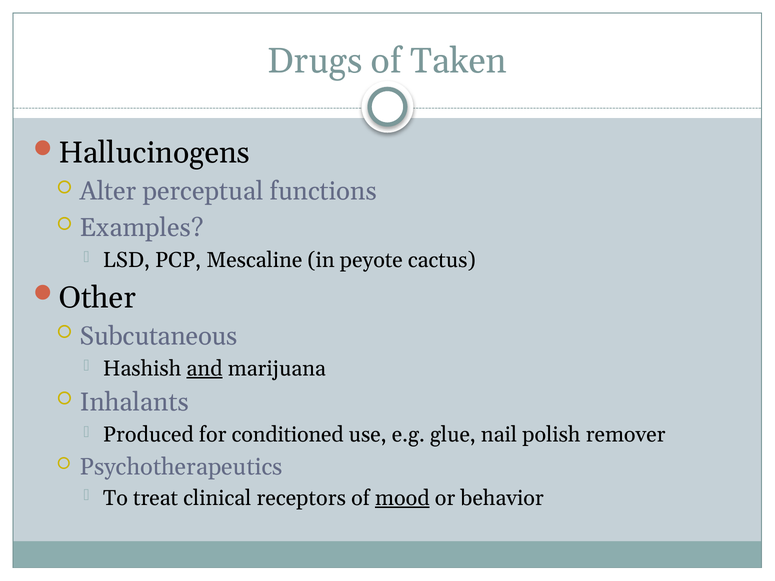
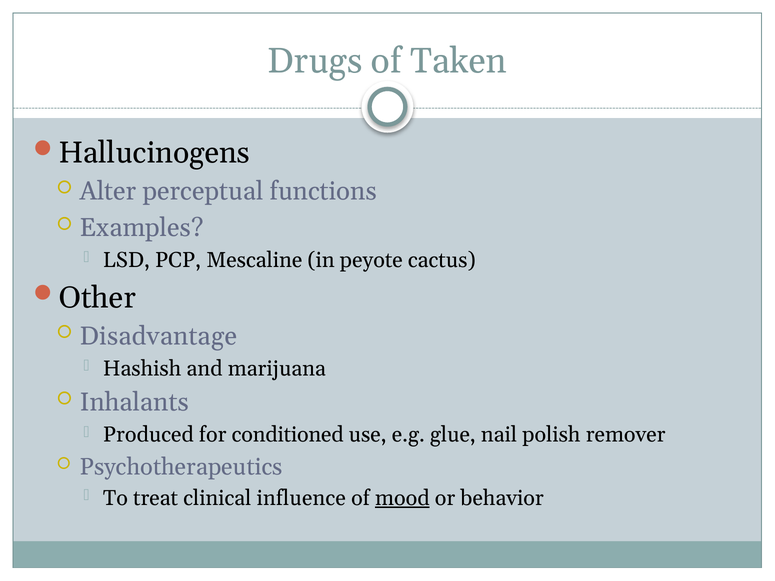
Subcutaneous: Subcutaneous -> Disadvantage (158, 336)
and underline: present -> none (205, 369)
receptors: receptors -> influence (301, 498)
